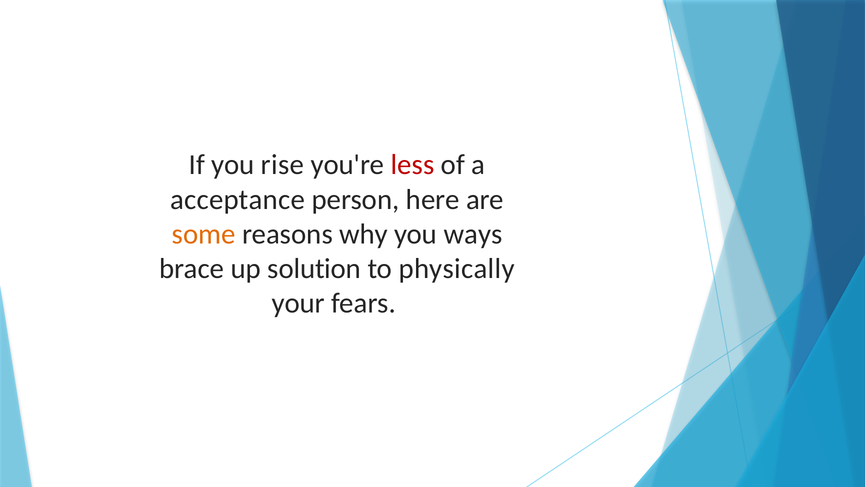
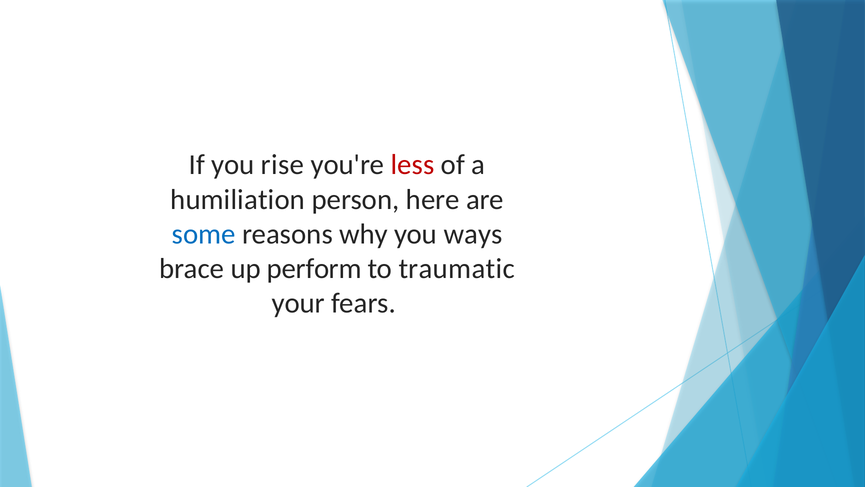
acceptance: acceptance -> humiliation (238, 199)
some colour: orange -> blue (204, 234)
solution: solution -> perform (314, 269)
physically: physically -> traumatic (457, 269)
